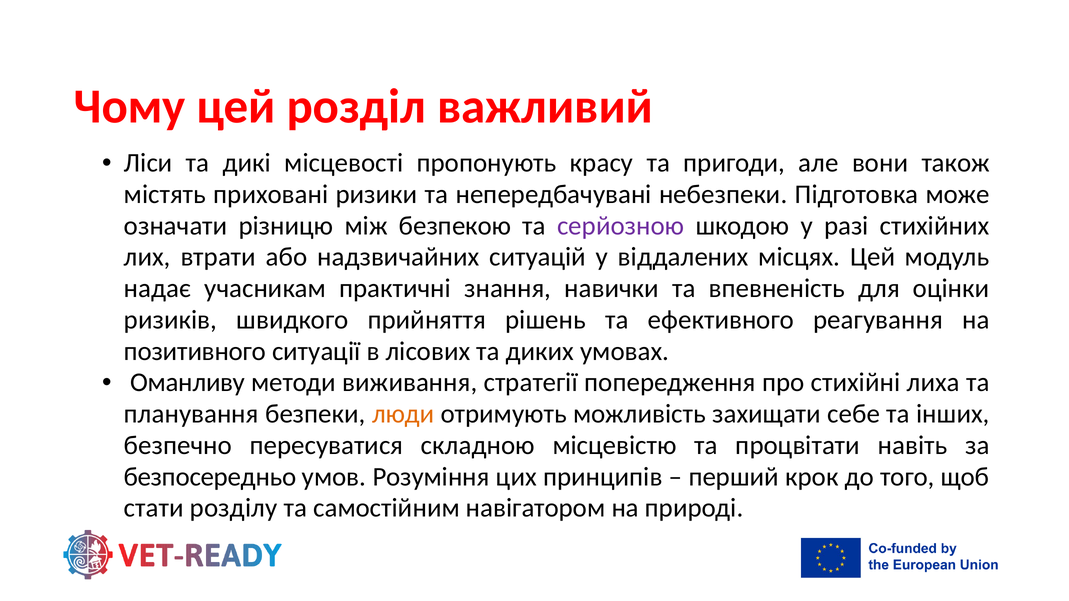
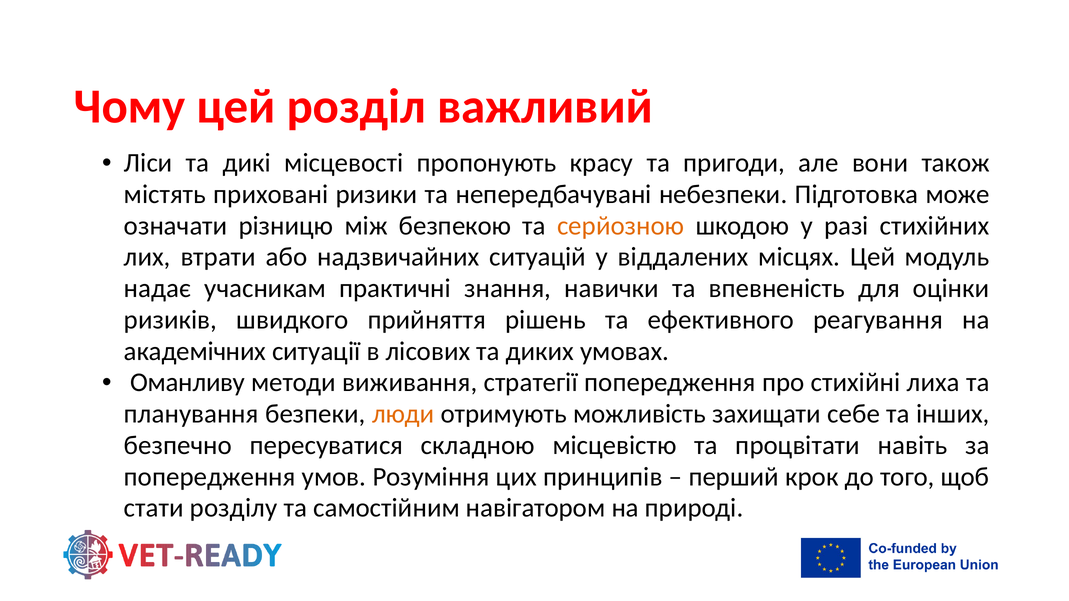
серйозною colour: purple -> orange (621, 226)
позитивного: позитивного -> академічних (195, 351)
безпосередньо: безпосередньо -> попередження (210, 477)
